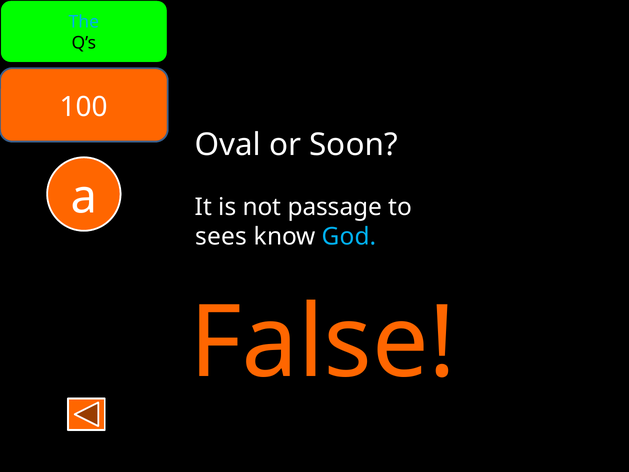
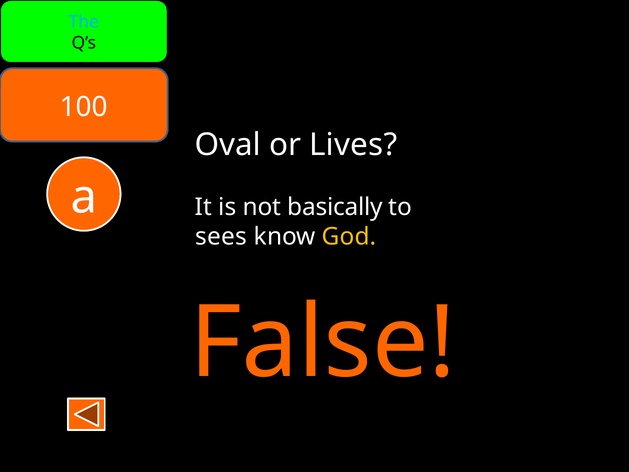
Soon: Soon -> Lives (353, 145)
passage: passage -> basically (335, 207)
God colour: light blue -> yellow (349, 236)
